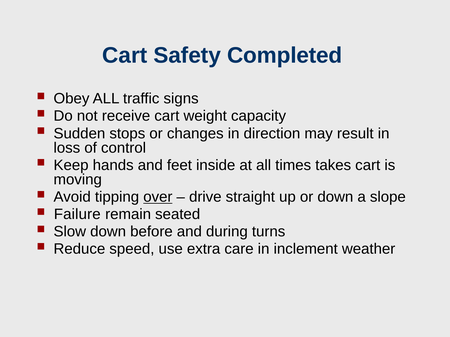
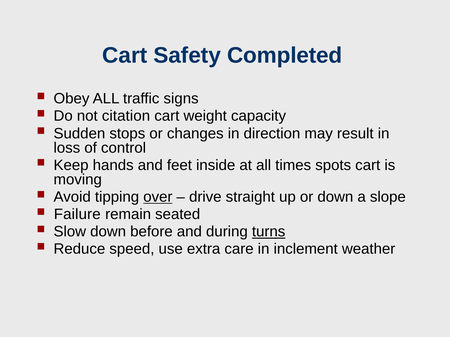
receive: receive -> citation (126, 116)
takes: takes -> spots (333, 165)
turns underline: none -> present (269, 232)
